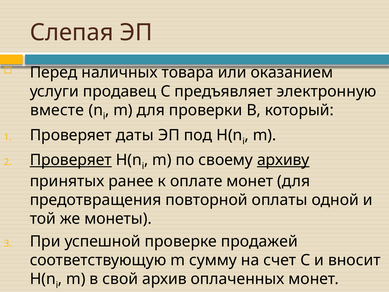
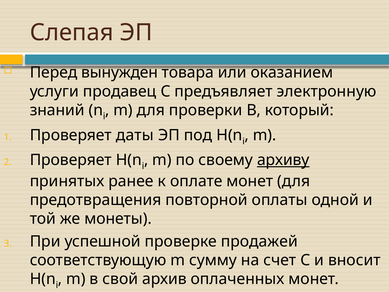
наличных: наличных -> вынужден (120, 73)
вместе: вместе -> знаний (57, 110)
Проверяет underline: present -> none (71, 160)
